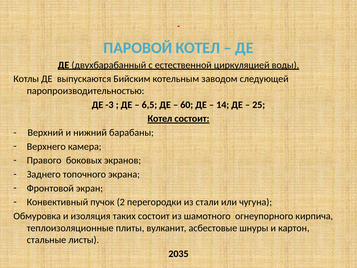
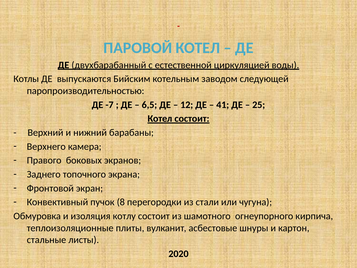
-3: -3 -> -7 (110, 105)
60: 60 -> 12 (187, 105)
14: 14 -> 41 (223, 105)
2: 2 -> 8 (121, 202)
таких: таких -> котлу (124, 216)
2035: 2035 -> 2020 (178, 254)
